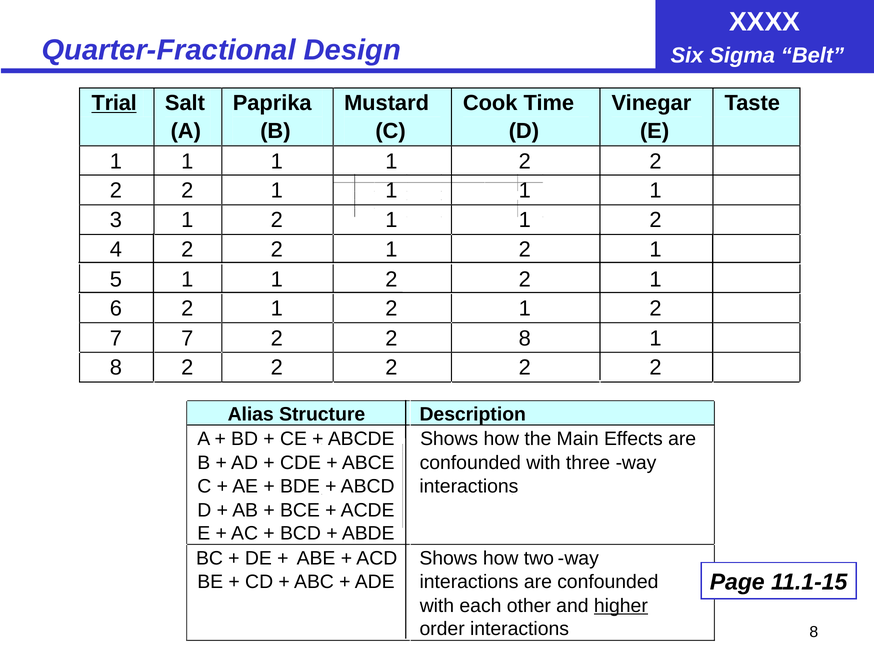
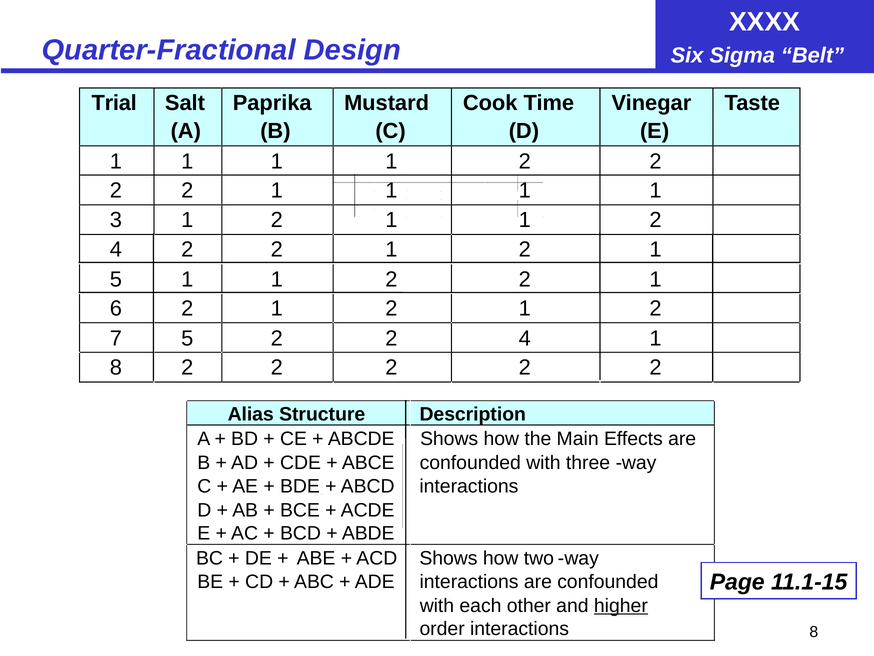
Trial underline: present -> none (114, 103)
7 7: 7 -> 5 (187, 338)
2 2 8: 8 -> 4 (525, 338)
